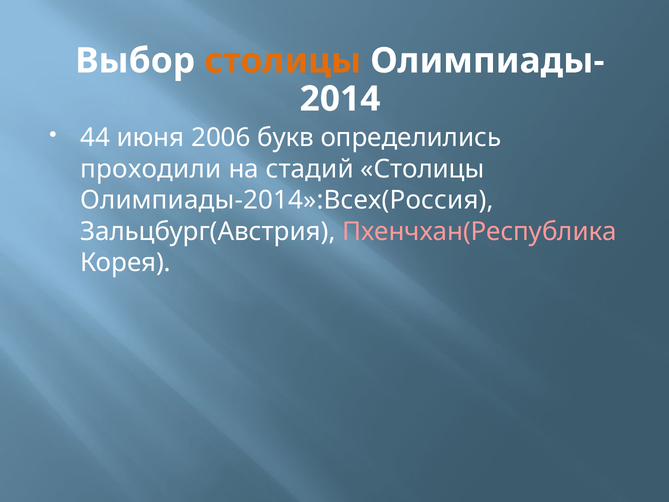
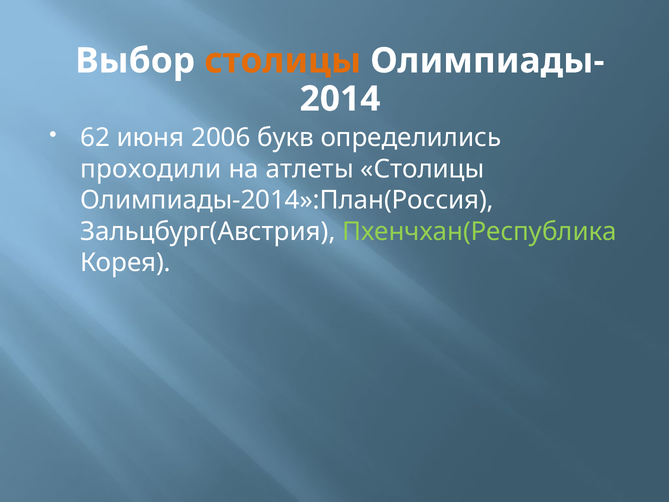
44: 44 -> 62 (95, 138)
стадий: стадий -> атлеты (310, 169)
Олимпиады-2014»:Всех(Россия: Олимпиады-2014»:Всех(Россия -> Олимпиады-2014»:План(Россия (287, 200)
Пхенчхан(Республика colour: pink -> light green (480, 232)
